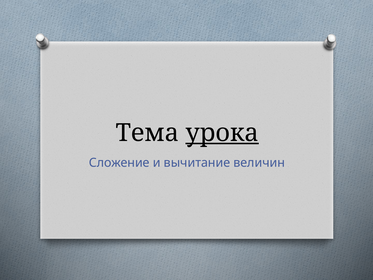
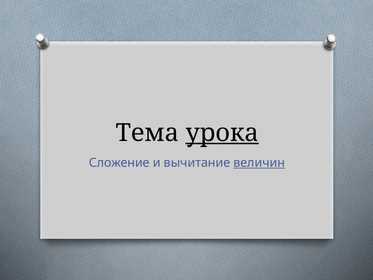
величин underline: none -> present (259, 163)
